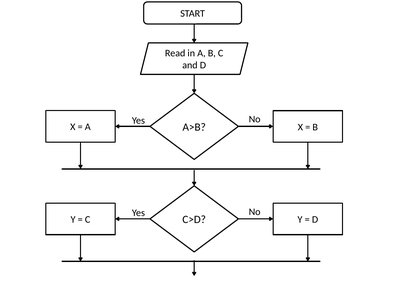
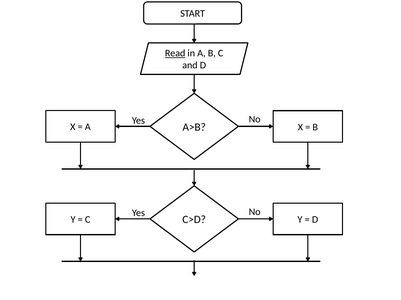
Read underline: none -> present (175, 53)
